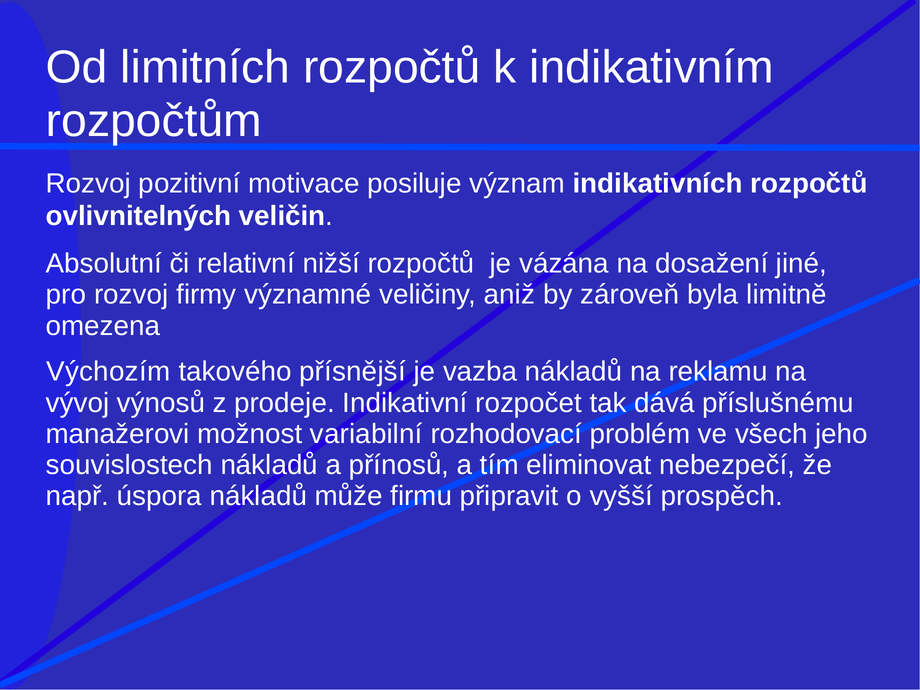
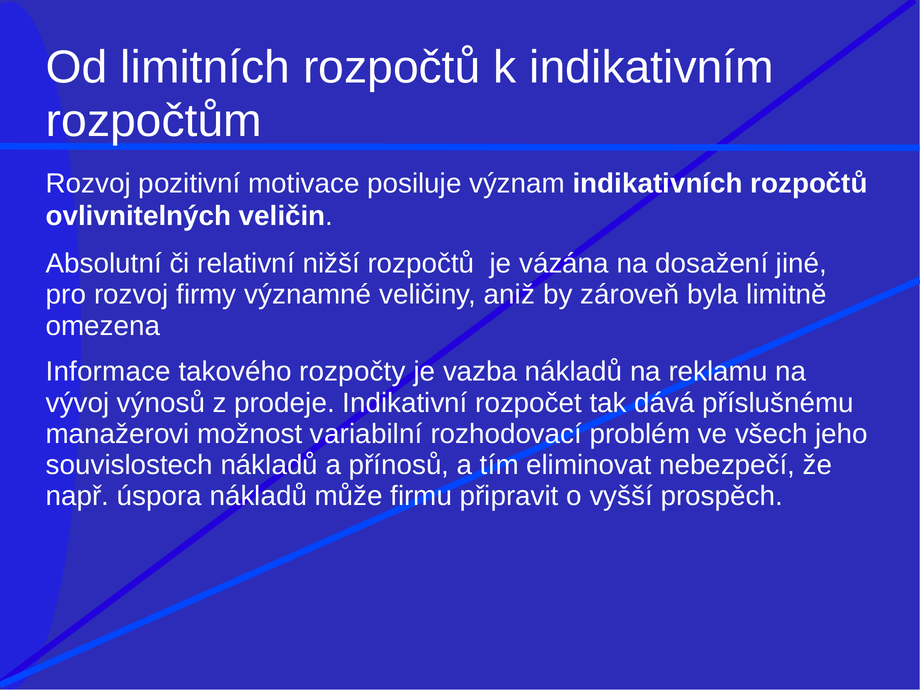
Výchozím: Výchozím -> Informace (108, 372)
přísnější: přísnější -> rozpočty (352, 372)
